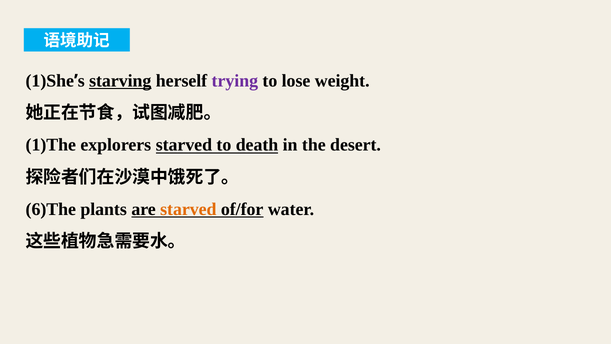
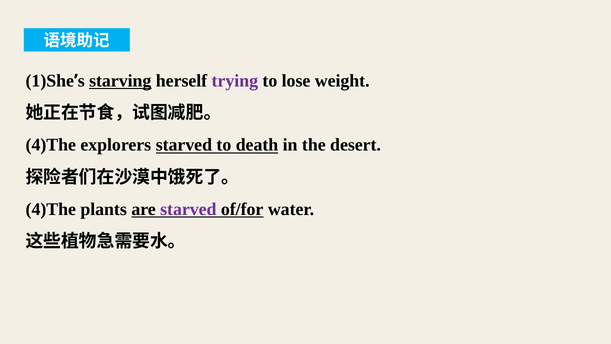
1)The: 1)The -> 4)The (51, 145)
6)The: 6)The -> 4)The (51, 209)
starved colour: orange -> purple (188, 209)
